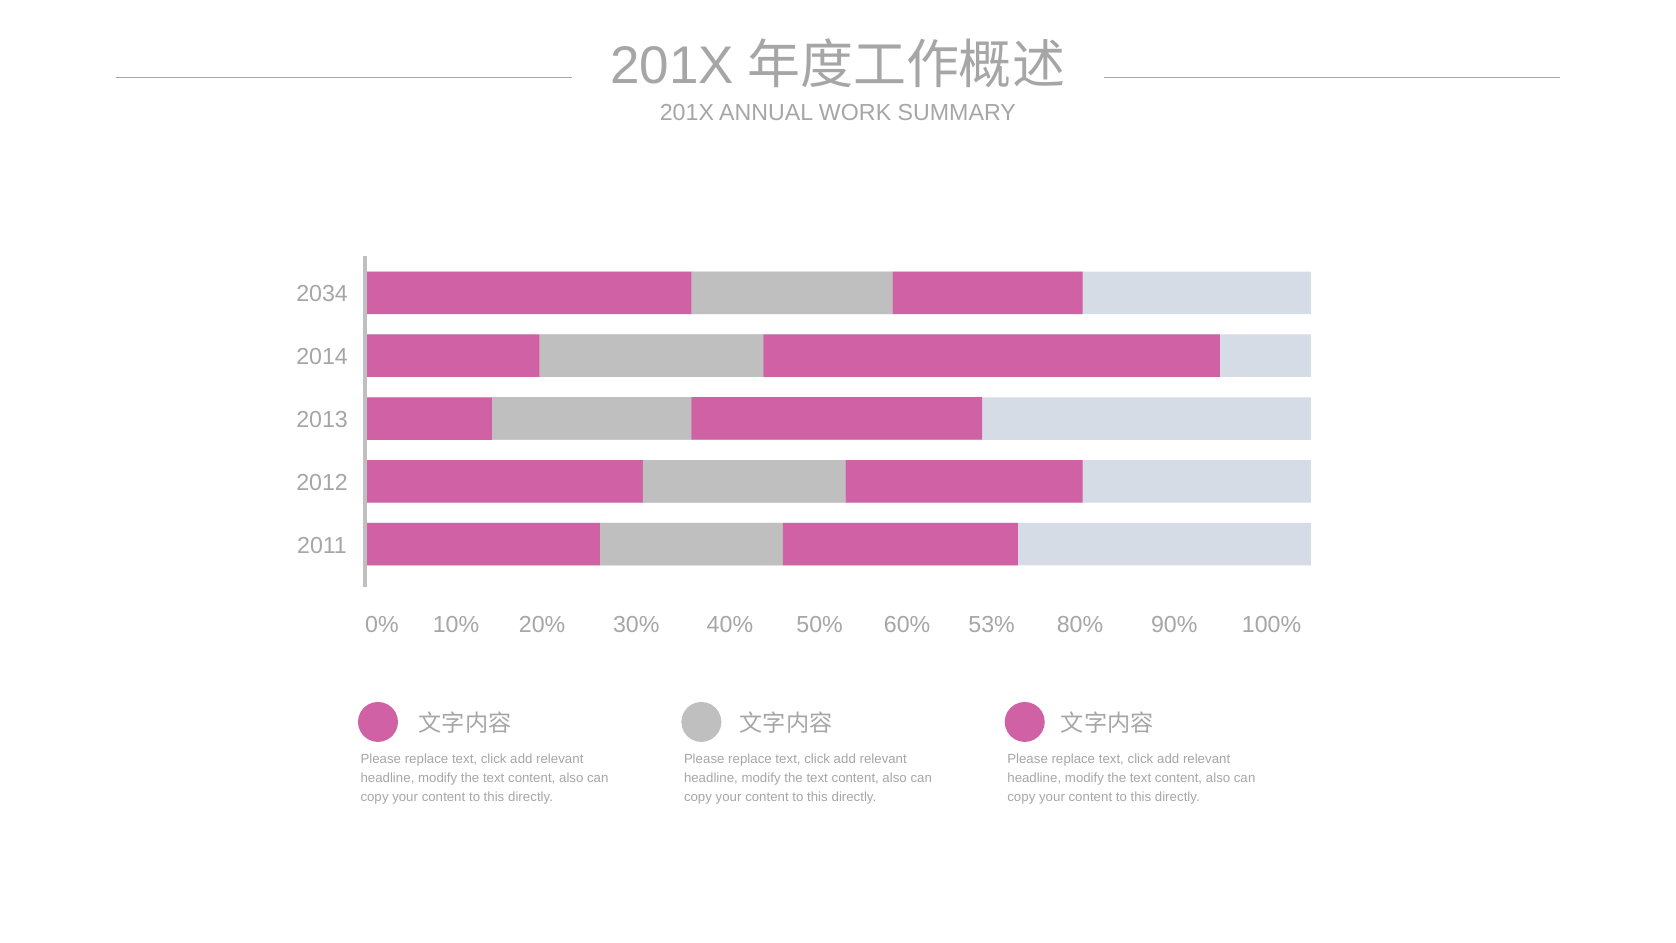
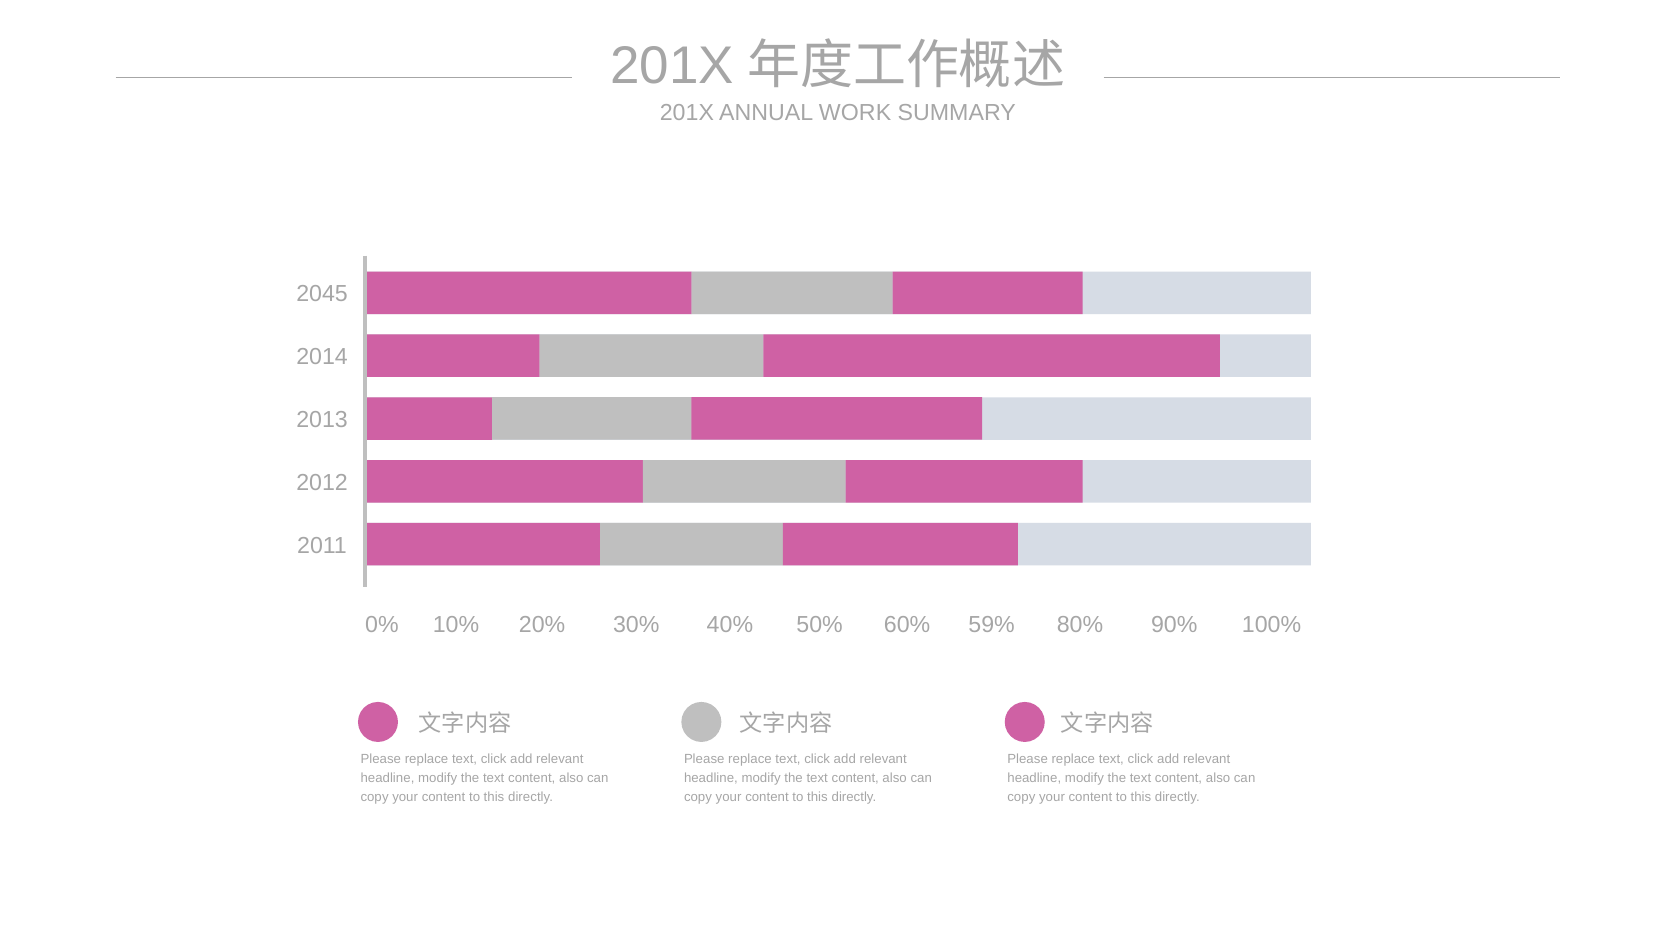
2034: 2034 -> 2045 (322, 294)
53%: 53% -> 59% (992, 625)
